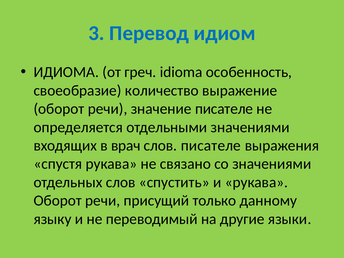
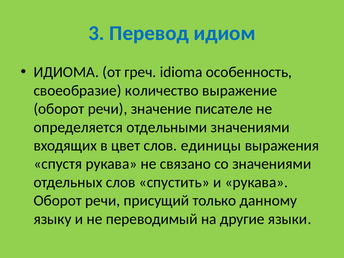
врач: врач -> цвет (126, 146)
слов писателе: писателе -> единицы (211, 146)
